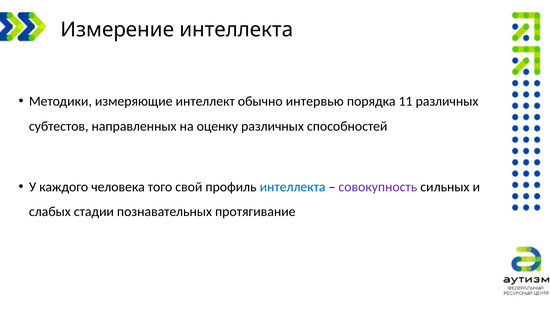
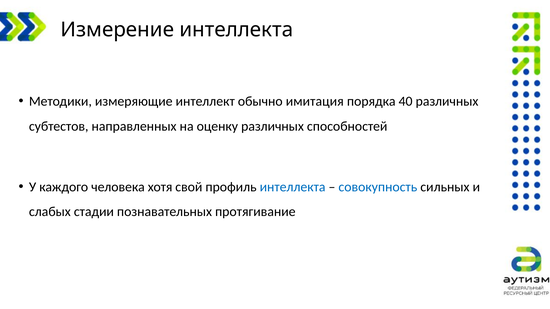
интервью: интервью -> имитация (315, 102)
11: 11 -> 40 (406, 102)
того: того -> хотя (160, 187)
совокупность colour: purple -> blue (378, 187)
